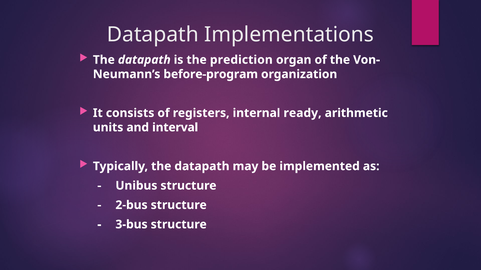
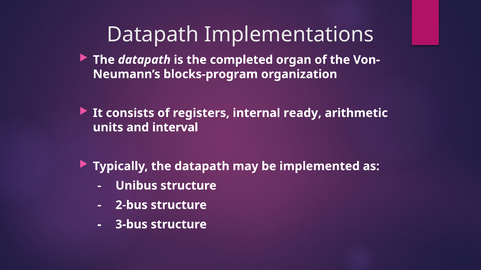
prediction: prediction -> completed (241, 60)
before-program: before-program -> blocks-program (211, 74)
